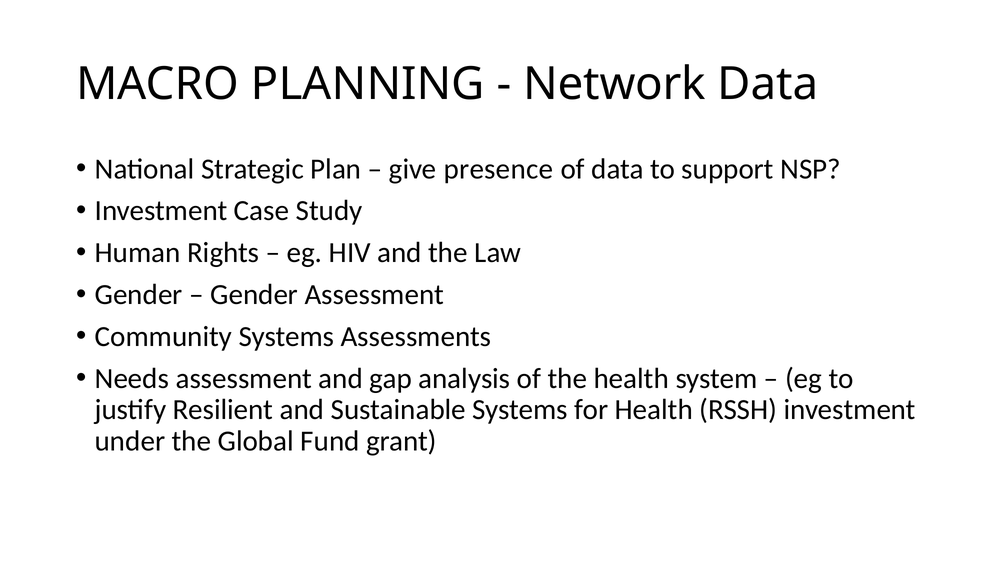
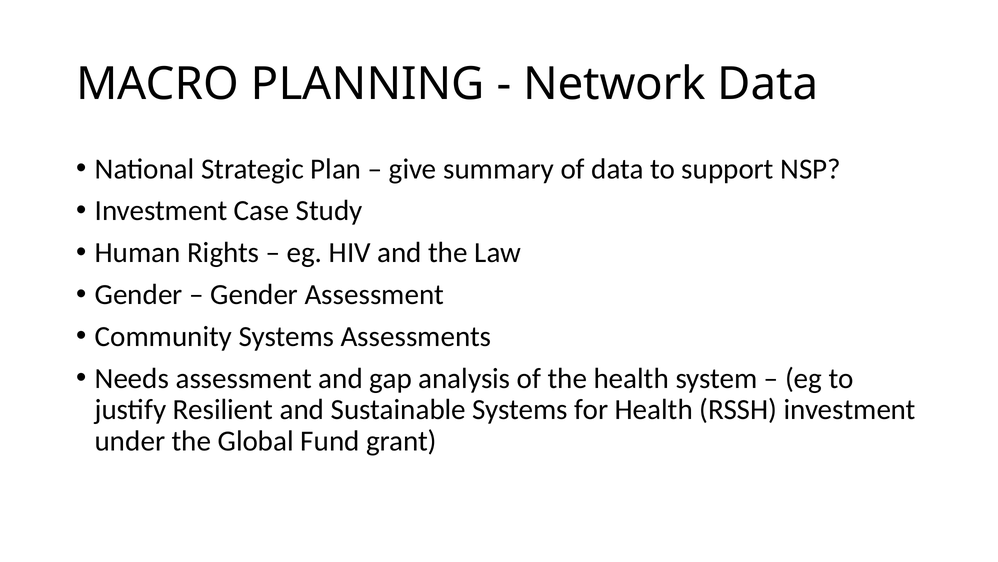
presence: presence -> summary (499, 169)
